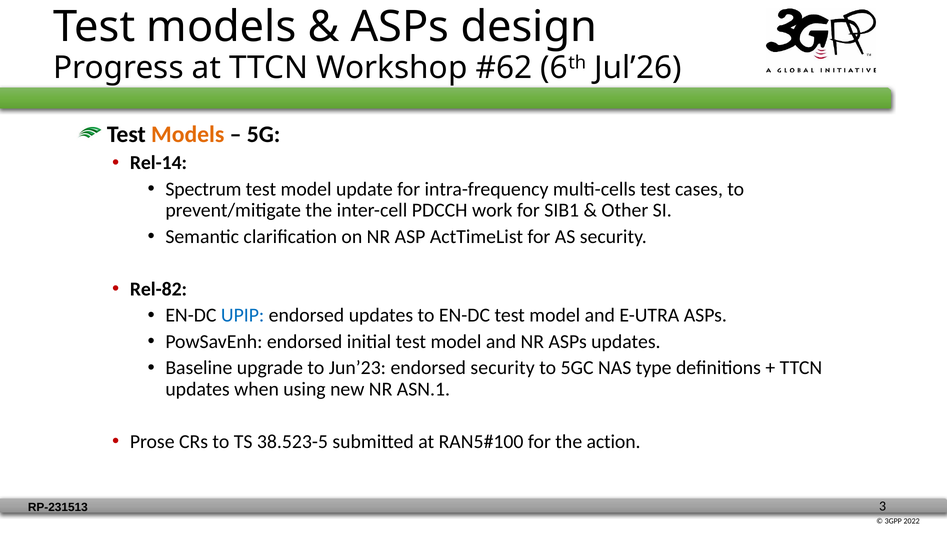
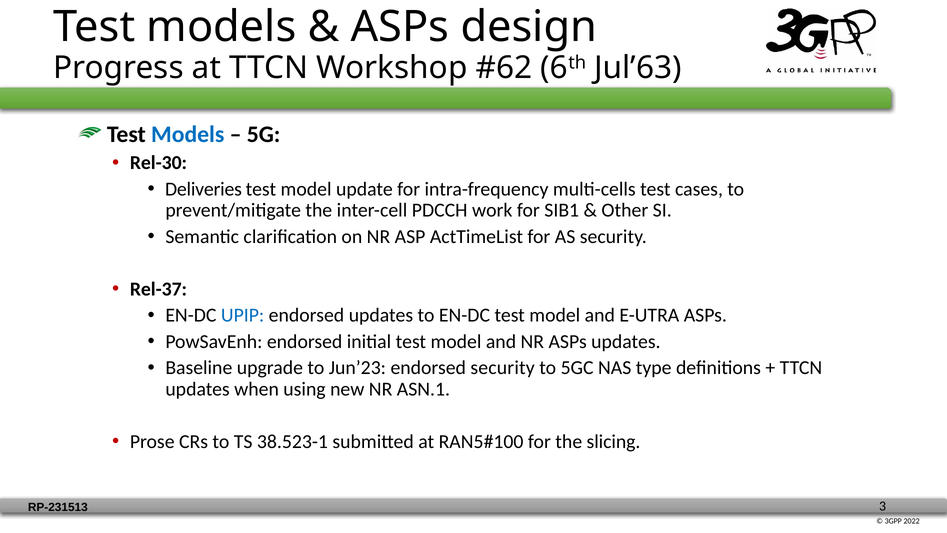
Jul’26: Jul’26 -> Jul’63 (638, 68)
Models colour: orange -> blue (188, 134)
Rel-14: Rel-14 -> Rel-30 (158, 163)
Spectrum: Spectrum -> Deliveries (203, 189)
Rel-82: Rel-82 -> Rel-37 (158, 289)
38.523-5: 38.523-5 -> 38.523-1 (292, 441)
action: action -> slicing (613, 441)
